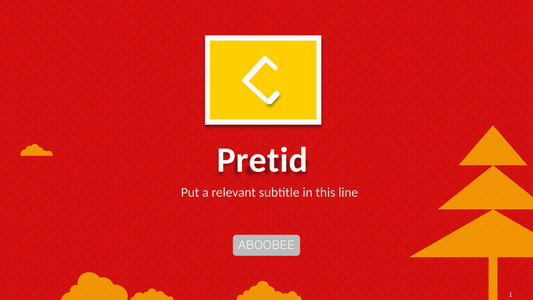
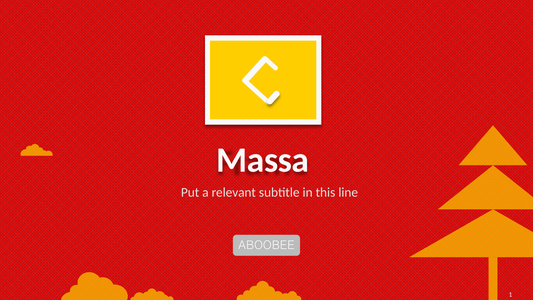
Pretid: Pretid -> Massa (263, 160)
